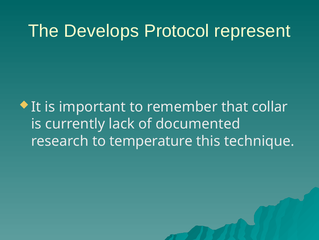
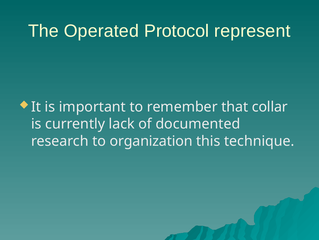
Develops: Develops -> Operated (101, 31)
temperature: temperature -> organization (151, 141)
